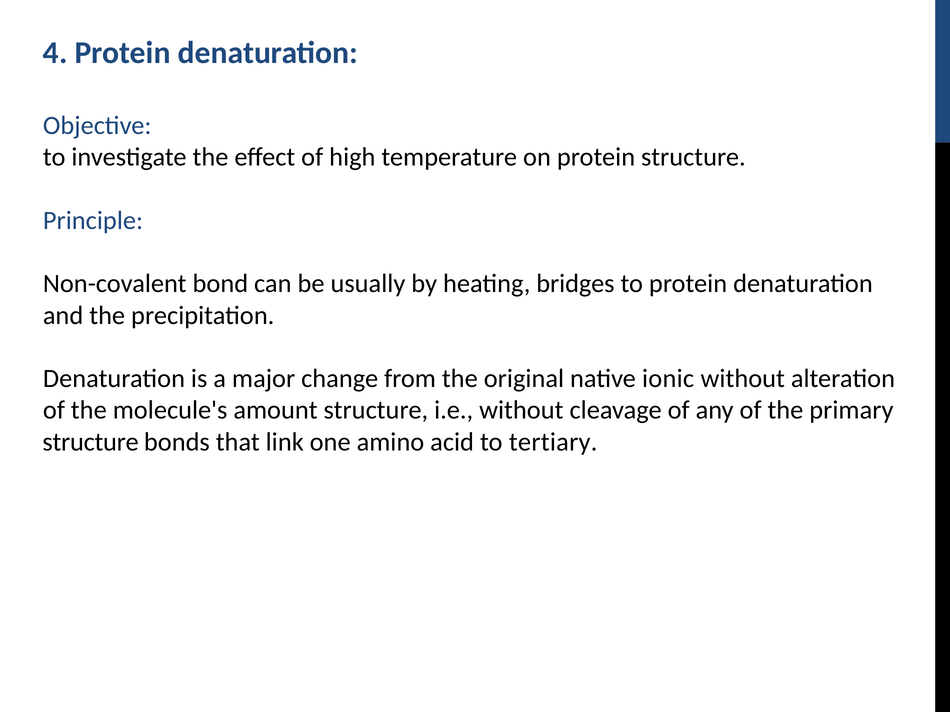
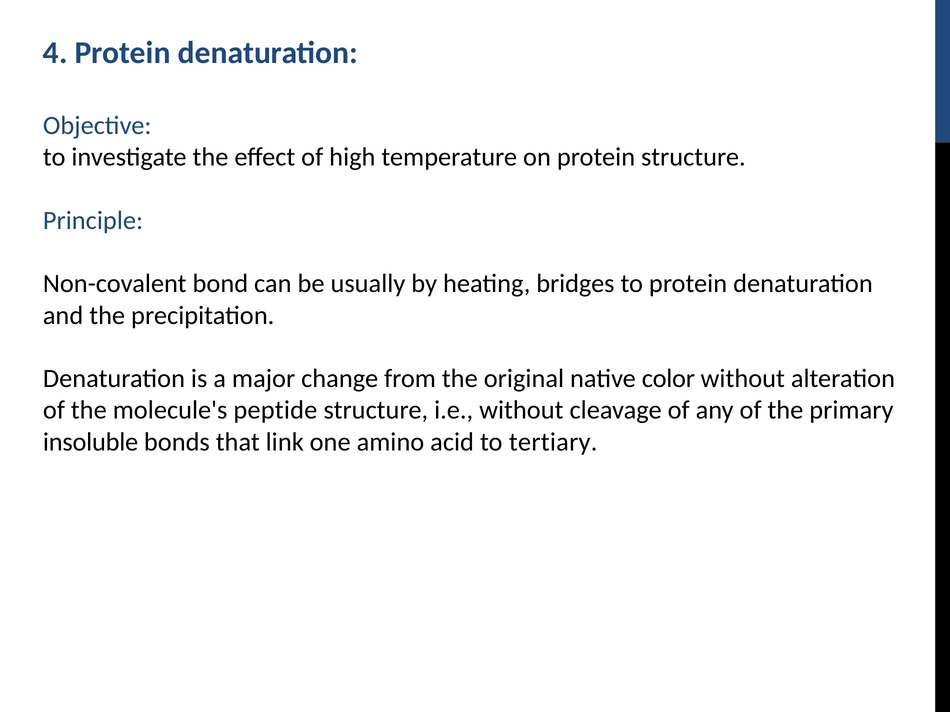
ionic: ionic -> color (668, 379)
amount: amount -> peptide (275, 411)
structure: structure -> insoluble (91, 442)
